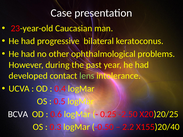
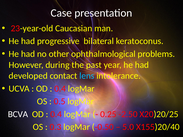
lens colour: light green -> light blue (87, 76)
0.6: 0.6 -> 0.4 (56, 114)
2.2: 2.2 -> 5.0 (128, 127)
